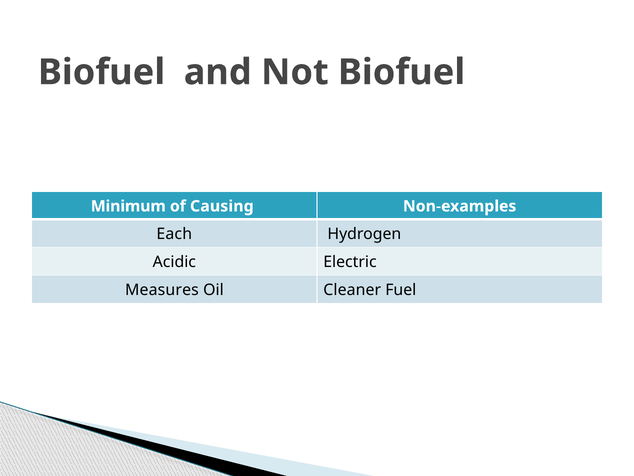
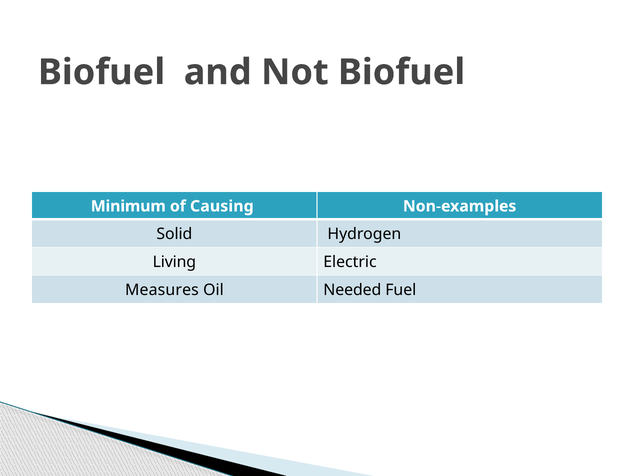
Each: Each -> Solid (174, 234)
Acidic: Acidic -> Living (174, 262)
Cleaner: Cleaner -> Needed (352, 290)
